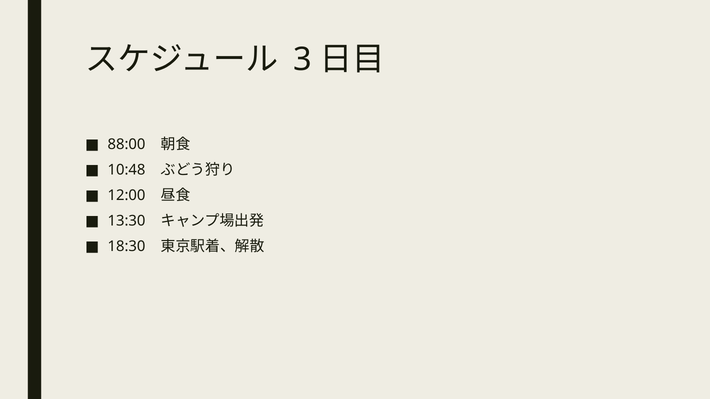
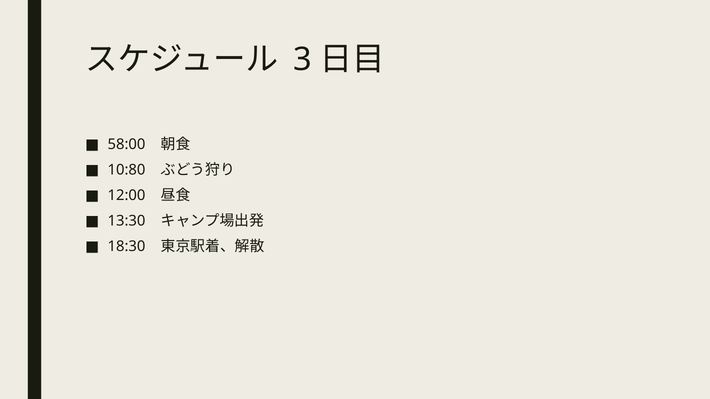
88:00: 88:00 -> 58:00 (126, 144)
10:48: 10:48 -> 10:80 (126, 170)
